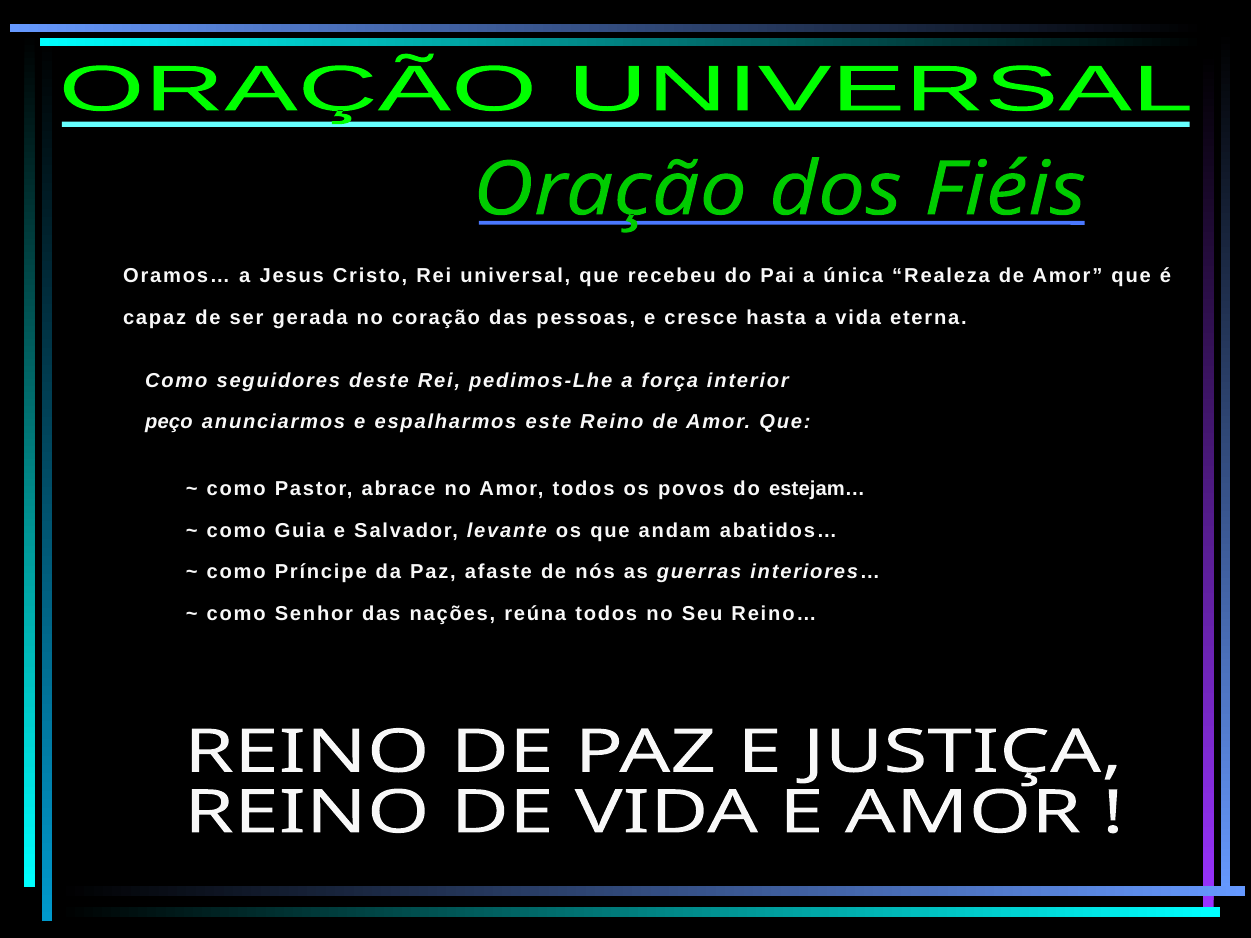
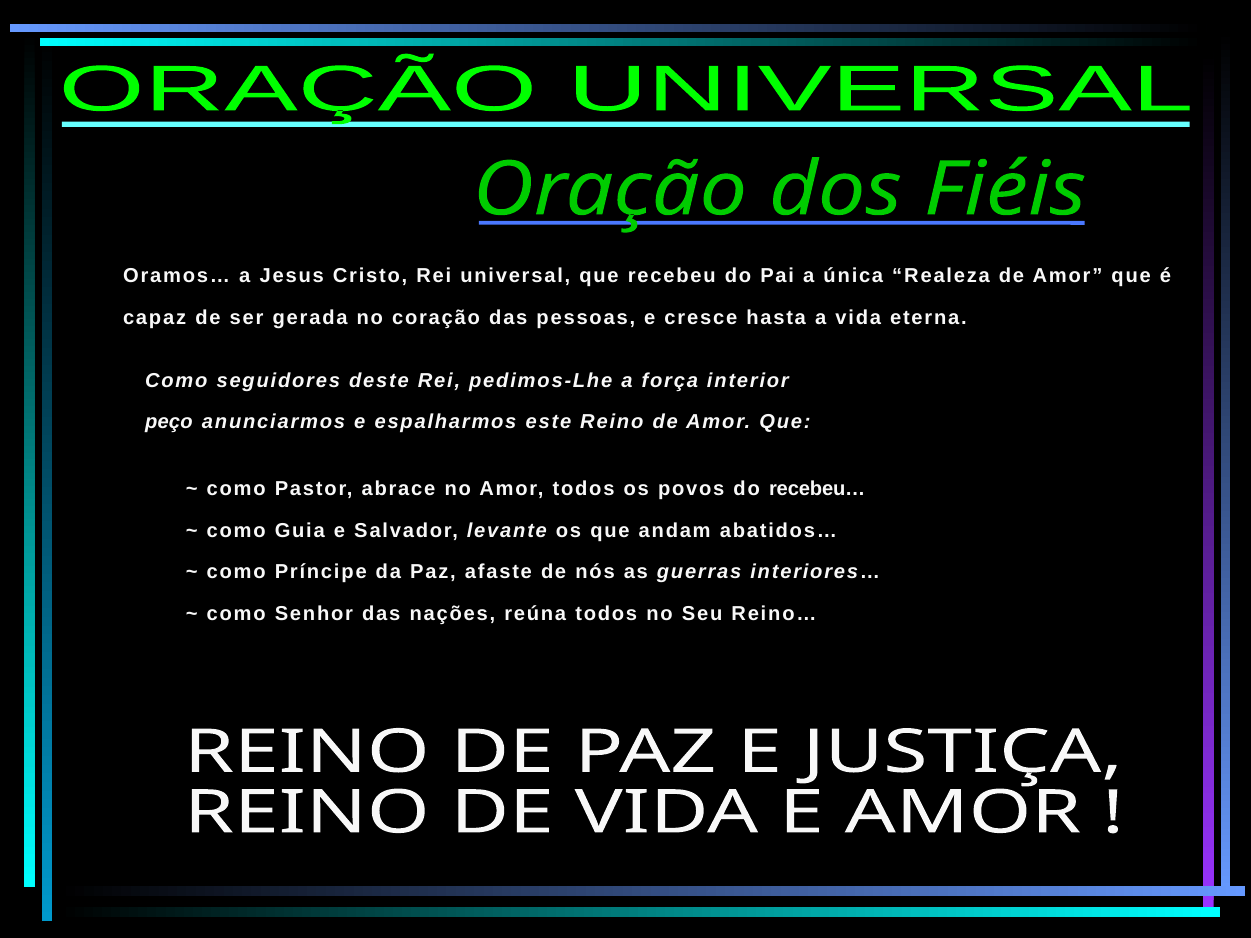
estejam…: estejam… -> recebeu… (817, 489)
